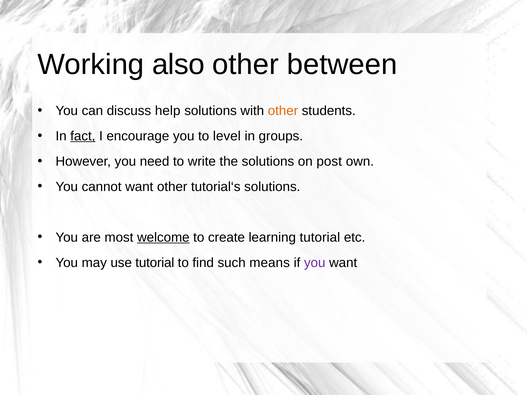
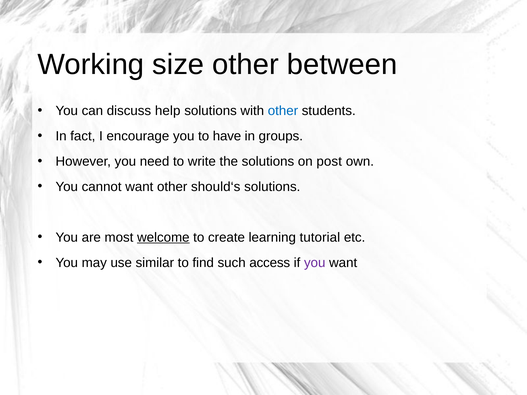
also: also -> size (178, 65)
other colour: orange -> blue (283, 111)
fact underline: present -> none (83, 136)
level: level -> have (227, 136)
tutorial‘s: tutorial‘s -> should‘s (216, 187)
use tutorial: tutorial -> similar (155, 263)
means: means -> access (270, 263)
